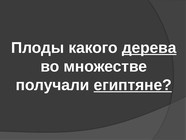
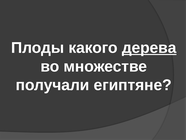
египтяне underline: present -> none (133, 85)
